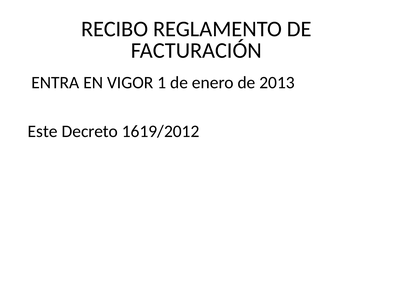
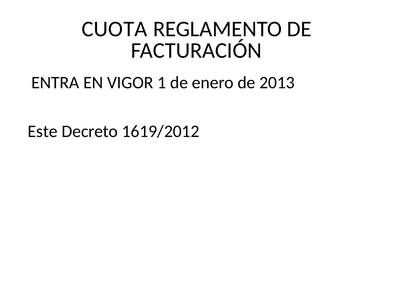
RECIBO: RECIBO -> CUOTA (114, 29)
